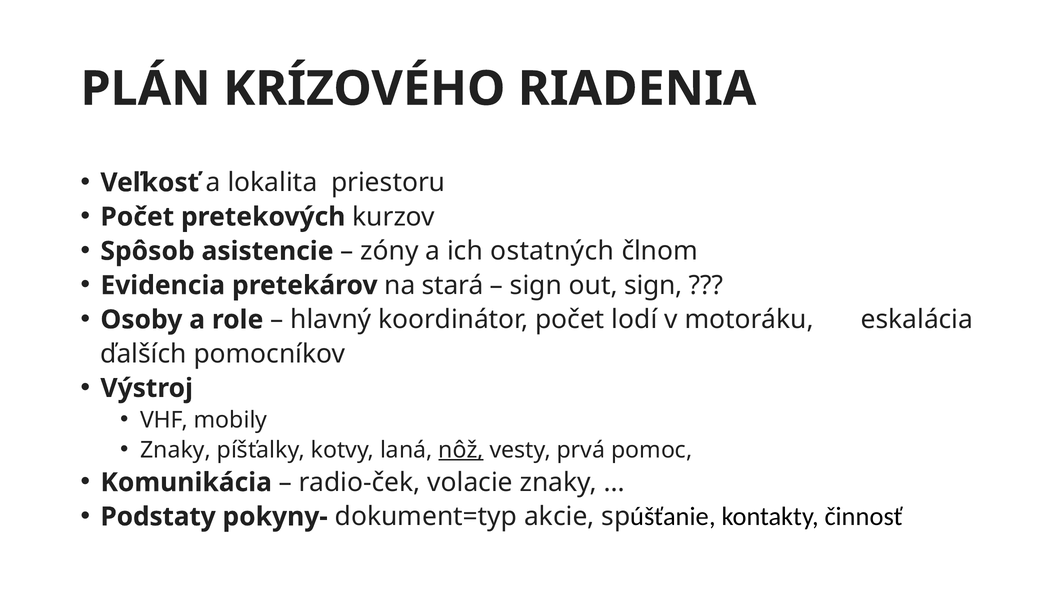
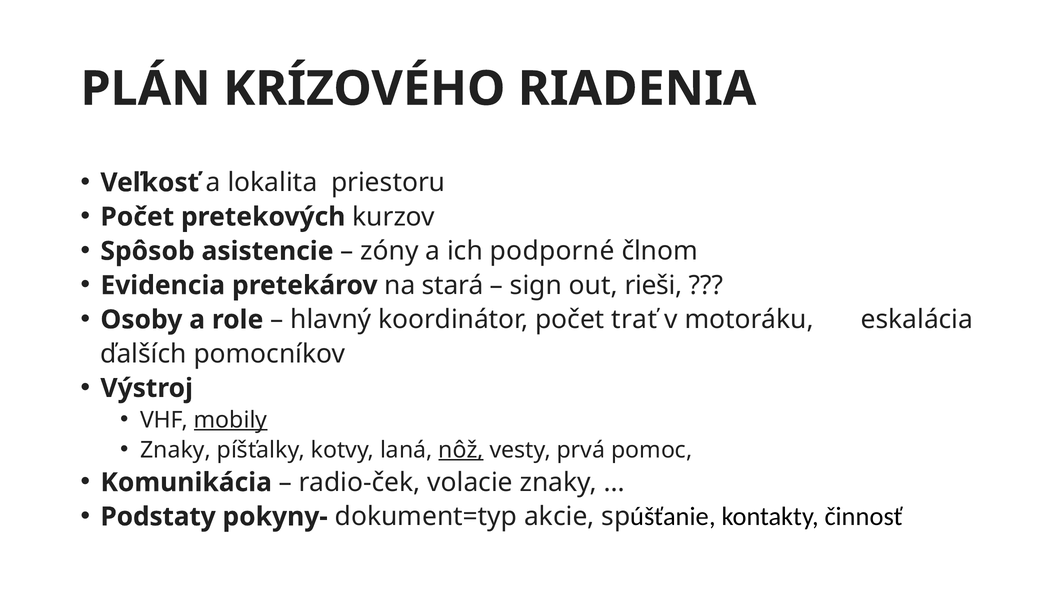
ostatných: ostatných -> podporné (552, 251)
out sign: sign -> rieši (654, 285)
lodí: lodí -> trať (634, 319)
mobily underline: none -> present (231, 420)
